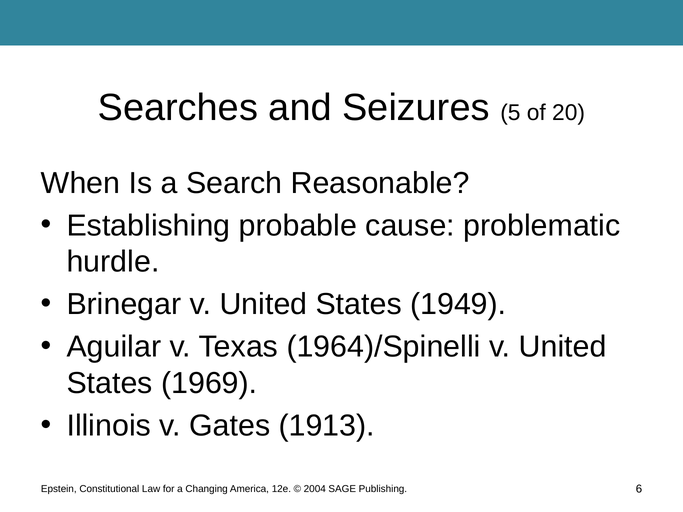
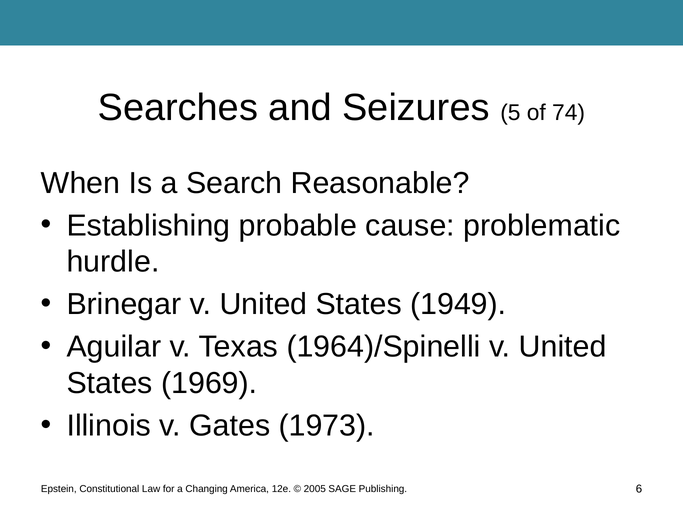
20: 20 -> 74 (569, 113)
1913: 1913 -> 1973 (327, 426)
2004: 2004 -> 2005 (315, 489)
